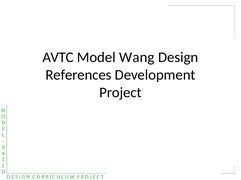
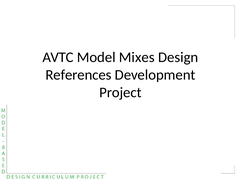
Wang: Wang -> Mixes (137, 57)
